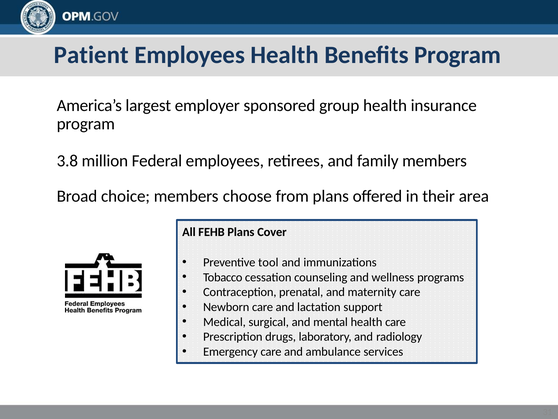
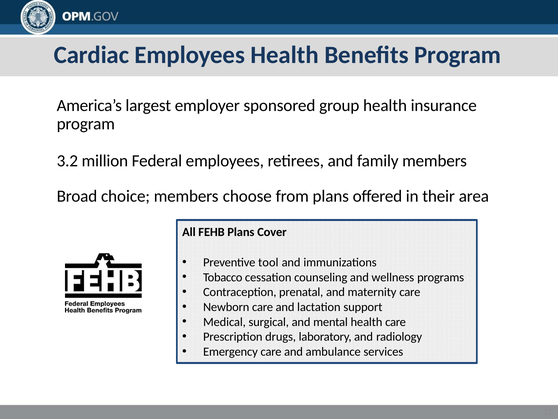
Patient: Patient -> Cardiac (91, 55)
3.8: 3.8 -> 3.2 (67, 161)
